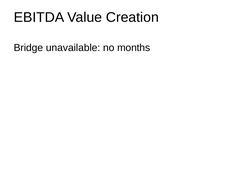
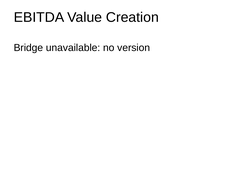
months: months -> version (134, 48)
